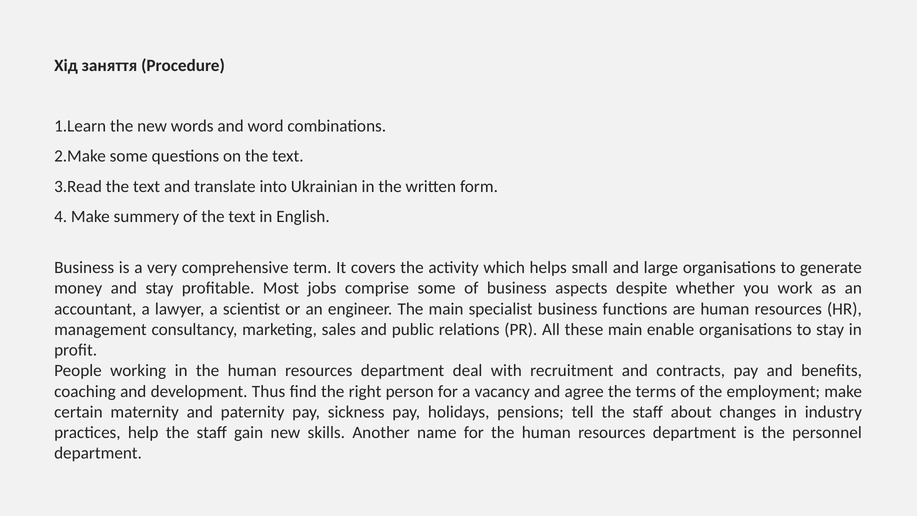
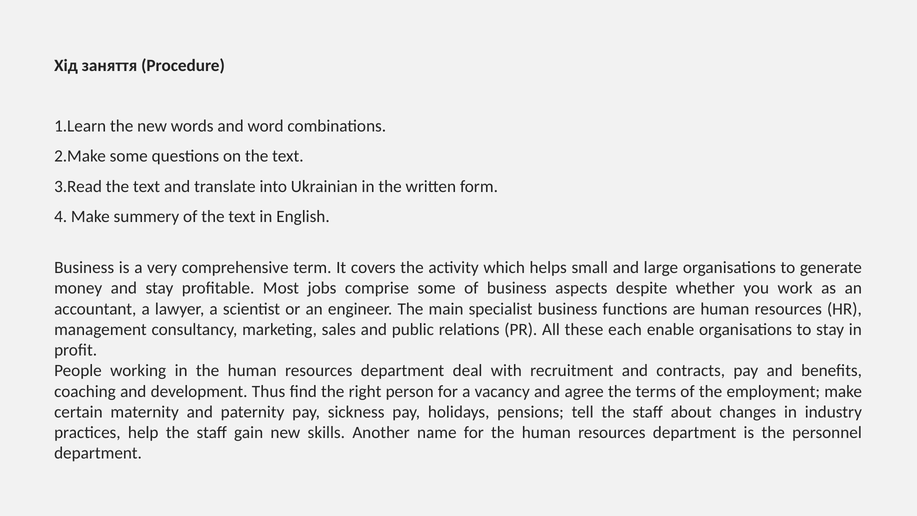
these main: main -> each (625, 329)
